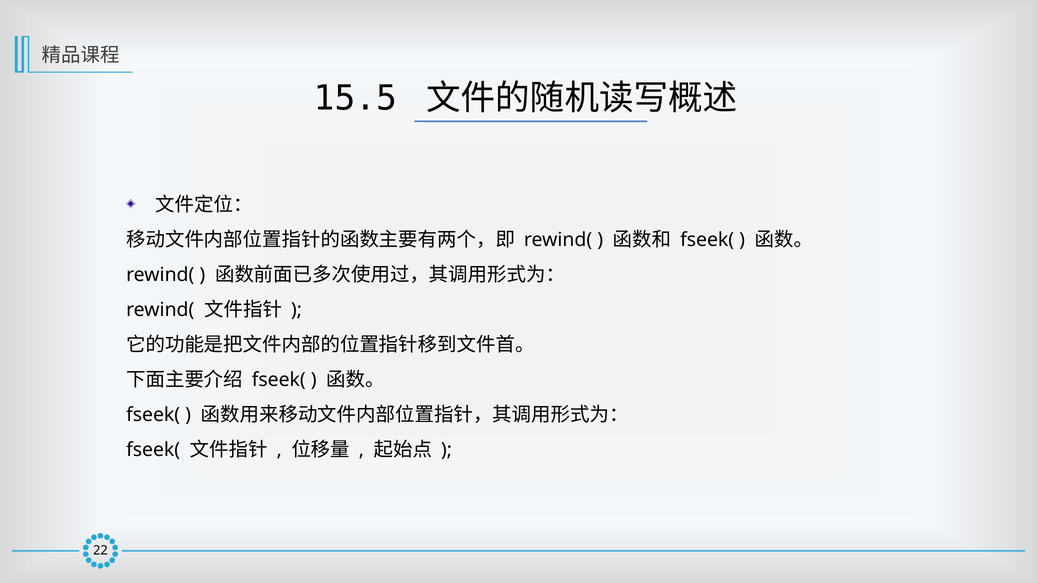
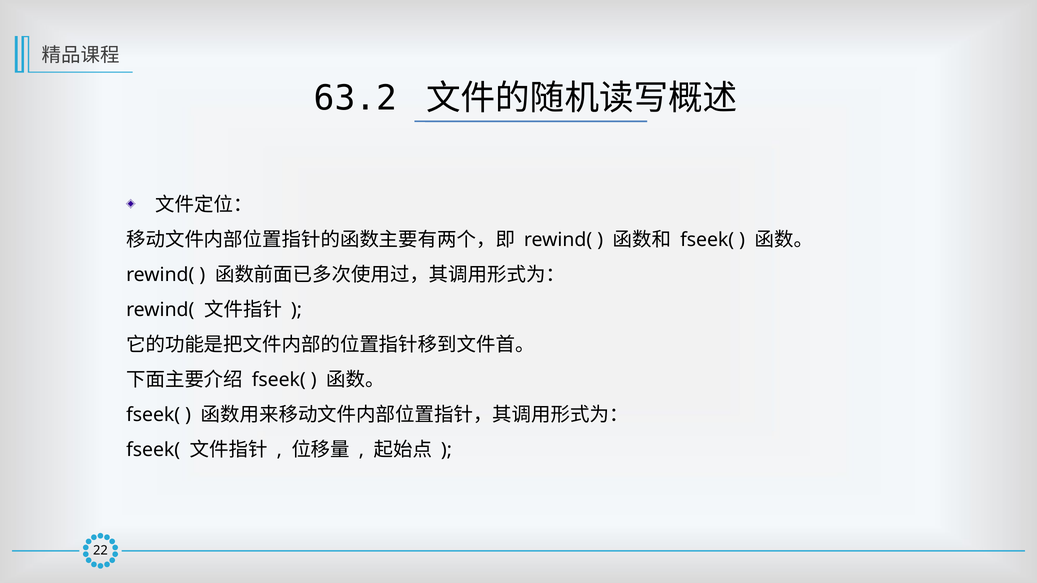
15.5: 15.5 -> 63.2 (355, 99)
